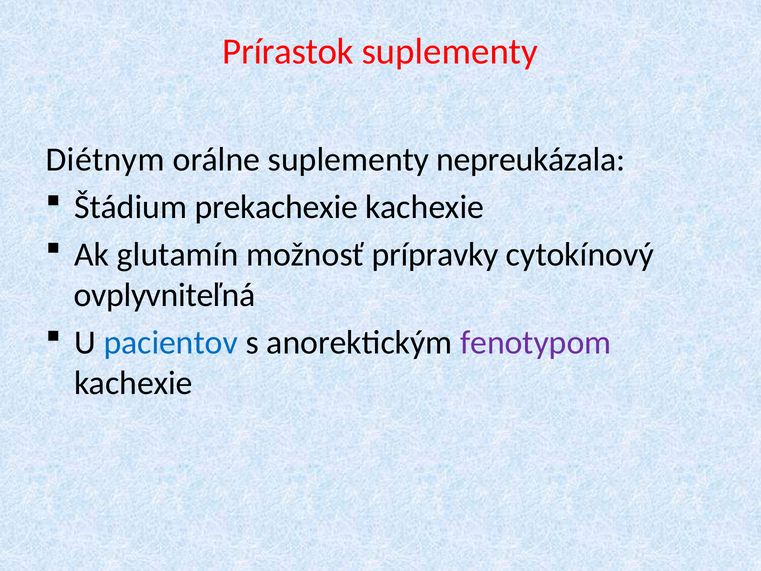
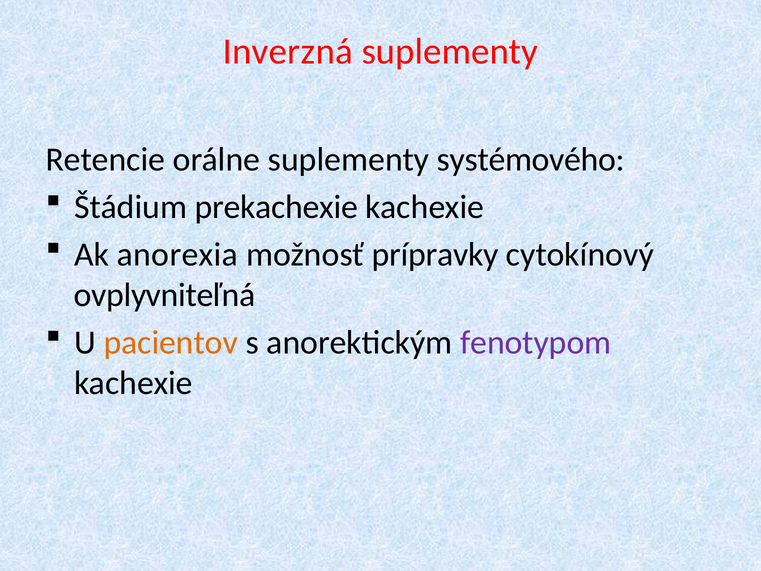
Prírastok: Prírastok -> Inverzná (288, 51)
Diétnym: Diétnym -> Retencie (105, 160)
nepreukázala: nepreukázala -> systémového (531, 160)
glutamín: glutamín -> anorexia (177, 254)
pacientov colour: blue -> orange (171, 342)
